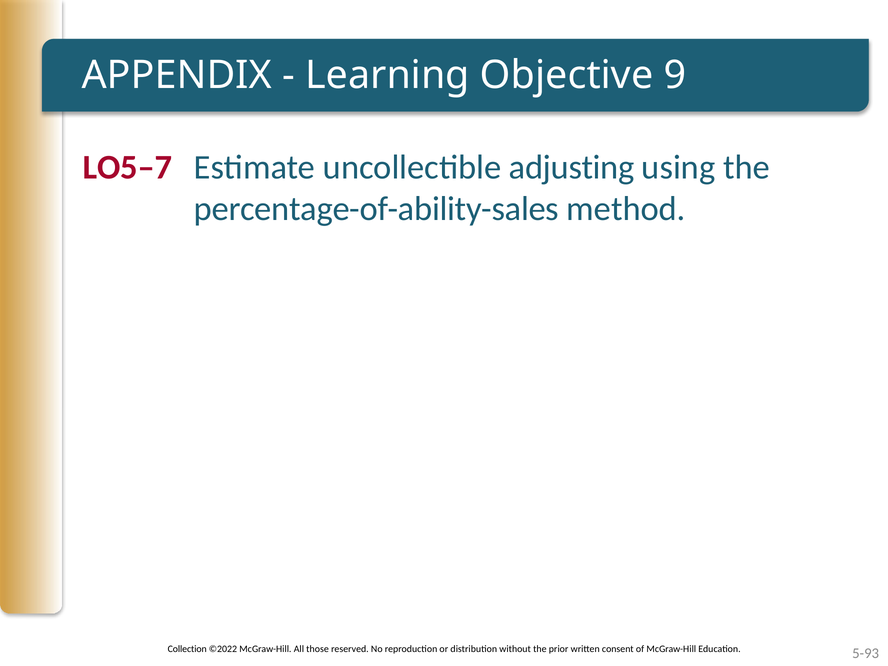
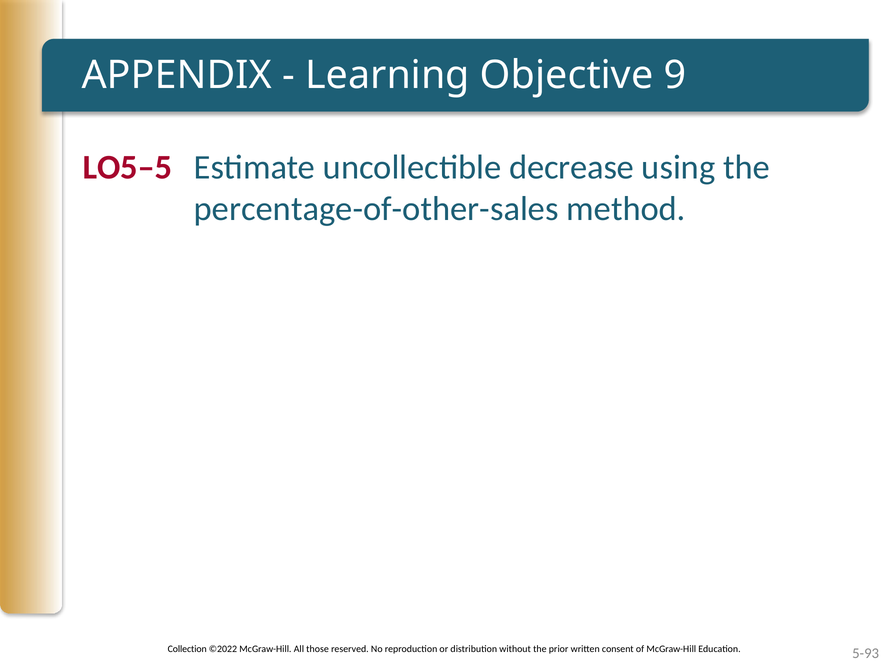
LO5–7: LO5–7 -> LO5–5 (128, 168)
adjusting: adjusting -> decrease (572, 168)
percentage-of-ability-sales: percentage-of-ability-sales -> percentage-of-other-sales (376, 209)
